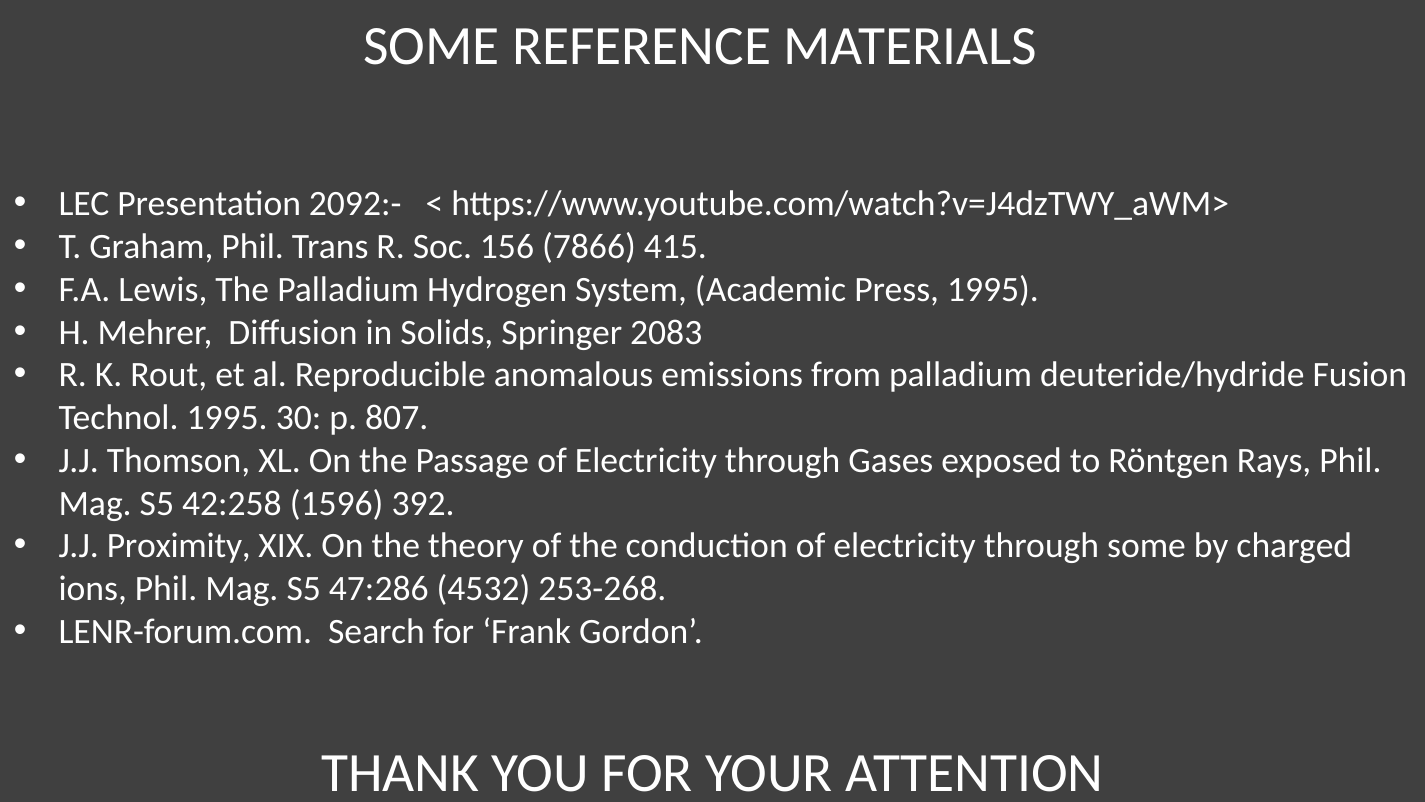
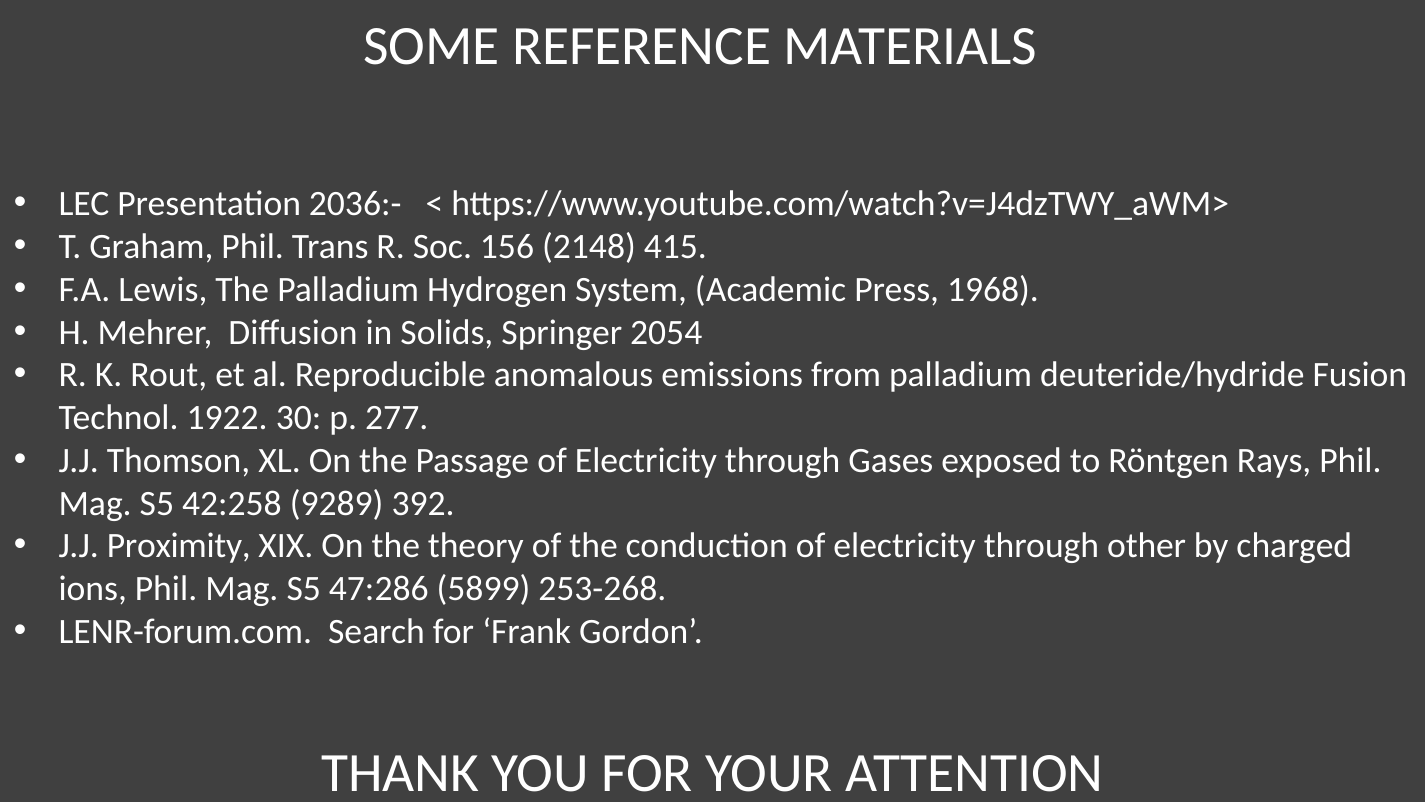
2092:-: 2092:- -> 2036:- (355, 204)
7866: 7866 -> 2148 (589, 247)
Press 1995: 1995 -> 1968 (993, 289)
2083: 2083 -> 2054 (666, 332)
Technol 1995: 1995 -> 1922 (227, 418)
807: 807 -> 277 (397, 418)
1596: 1596 -> 9289 (337, 503)
through some: some -> other (1147, 546)
4532: 4532 -> 5899 (484, 589)
